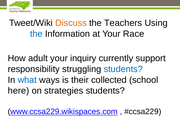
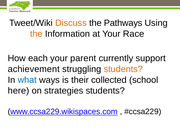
Teachers: Teachers -> Pathways (123, 23)
the colour: blue -> orange (36, 34)
adult: adult -> each (38, 58)
inquiry: inquiry -> parent (83, 58)
responsibility: responsibility -> achievement (34, 69)
students colour: blue -> orange (123, 69)
